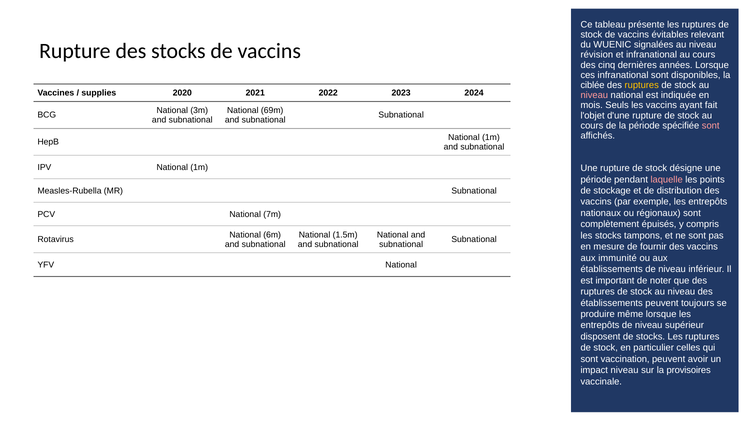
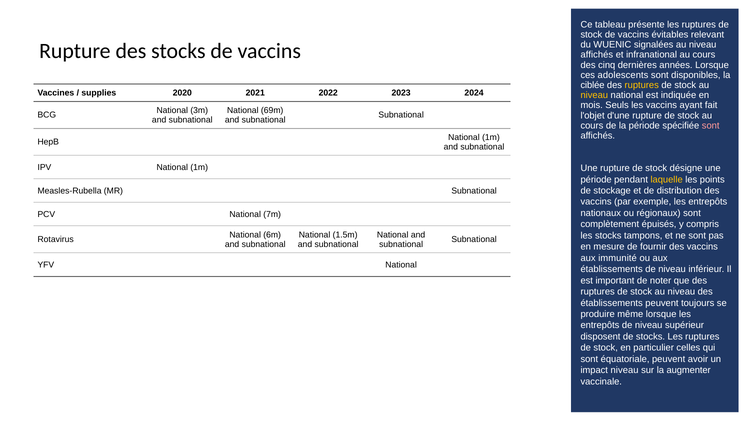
révision: révision -> affichés (597, 55)
ces infranational: infranational -> adolescents (623, 75)
niveau colour: pink -> yellow (594, 95)
laquelle colour: pink -> yellow (667, 179)
vaccination: vaccination -> équatoriale (625, 359)
provisoires: provisoires -> augmenter (689, 370)
